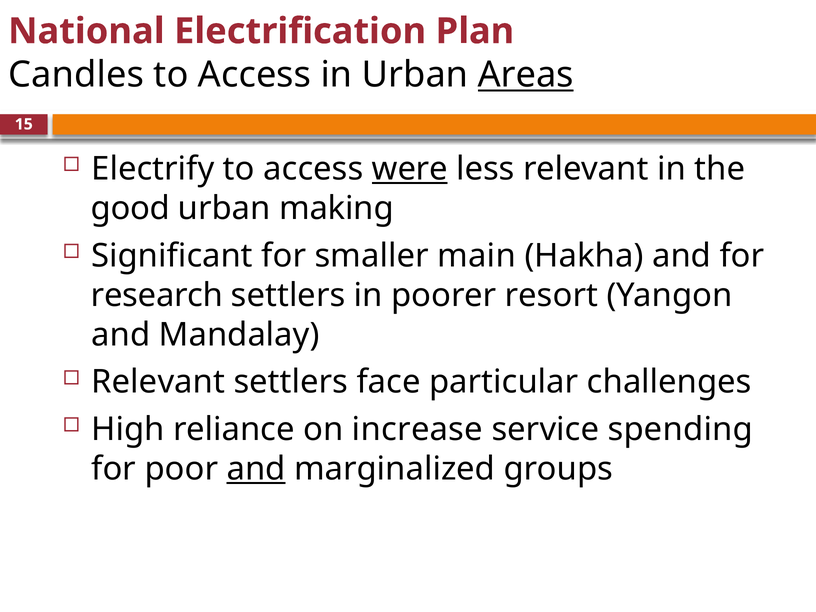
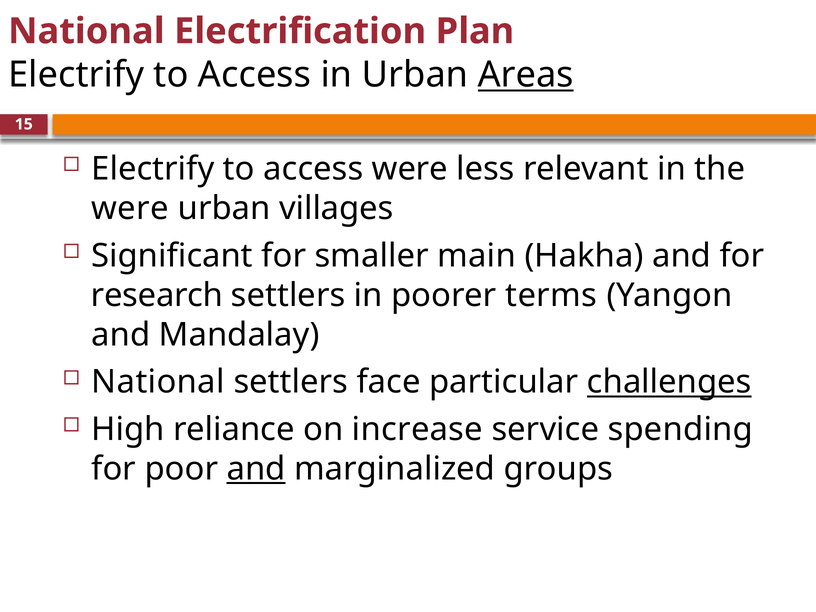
Candles: Candles -> Electrify (76, 75)
were underline: present -> none (410, 169)
good: good -> were (130, 208)
making: making -> villages (336, 208)
resort: resort -> terms (551, 295)
Relevant: Relevant -> National (158, 382)
challenges underline: none -> present (669, 382)
